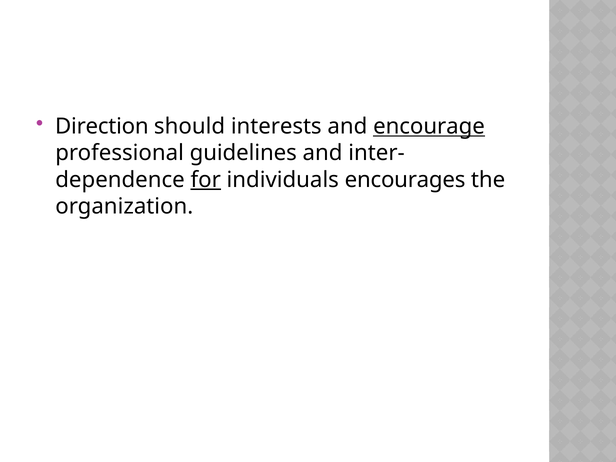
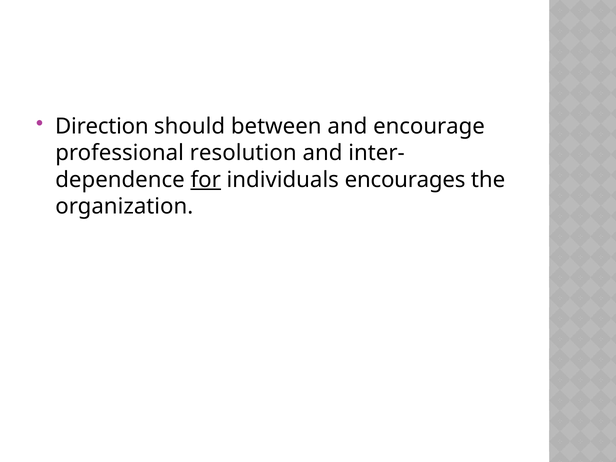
interests: interests -> between (276, 126)
encourage underline: present -> none (429, 126)
guidelines: guidelines -> resolution (243, 153)
